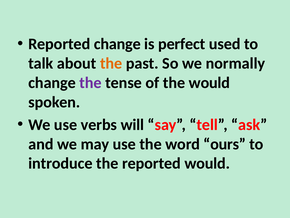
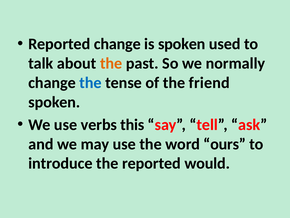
is perfect: perfect -> spoken (182, 44)
the colour: purple -> blue (91, 83)
the would: would -> friend (209, 83)
will: will -> this (132, 124)
